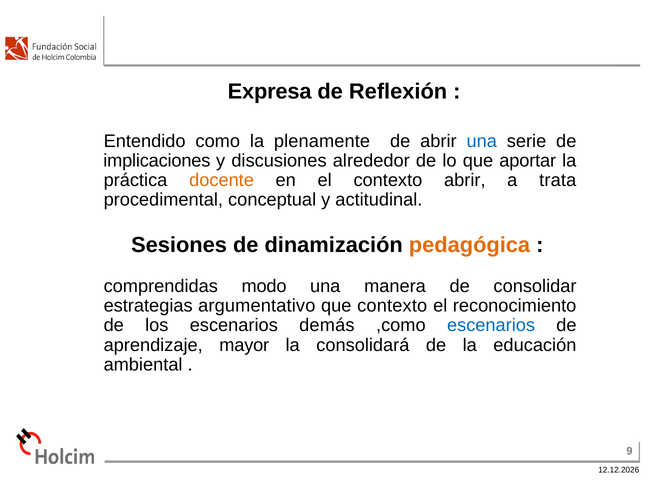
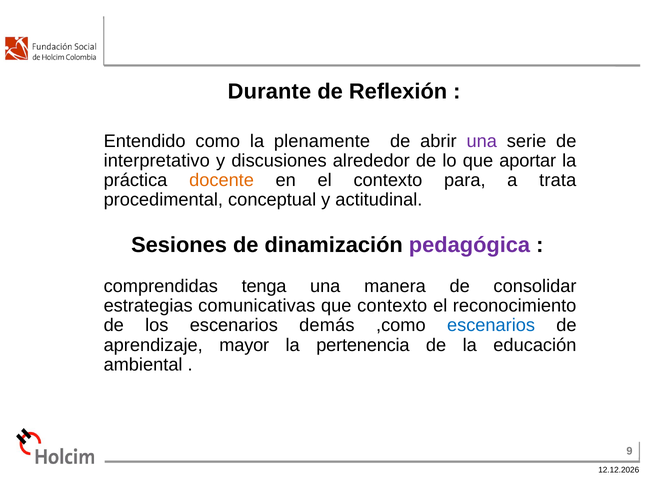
Expresa: Expresa -> Durante (269, 92)
una colour: blue -> purple (482, 141)
implicaciones: implicaciones -> interpretativo (157, 161)
contexto abrir: abrir -> para (465, 180)
pedagógica colour: orange -> purple (469, 245)
modo: modo -> tenga (264, 286)
argumentativo: argumentativo -> comunicativas (257, 306)
consolidará: consolidará -> pertenencia (363, 345)
